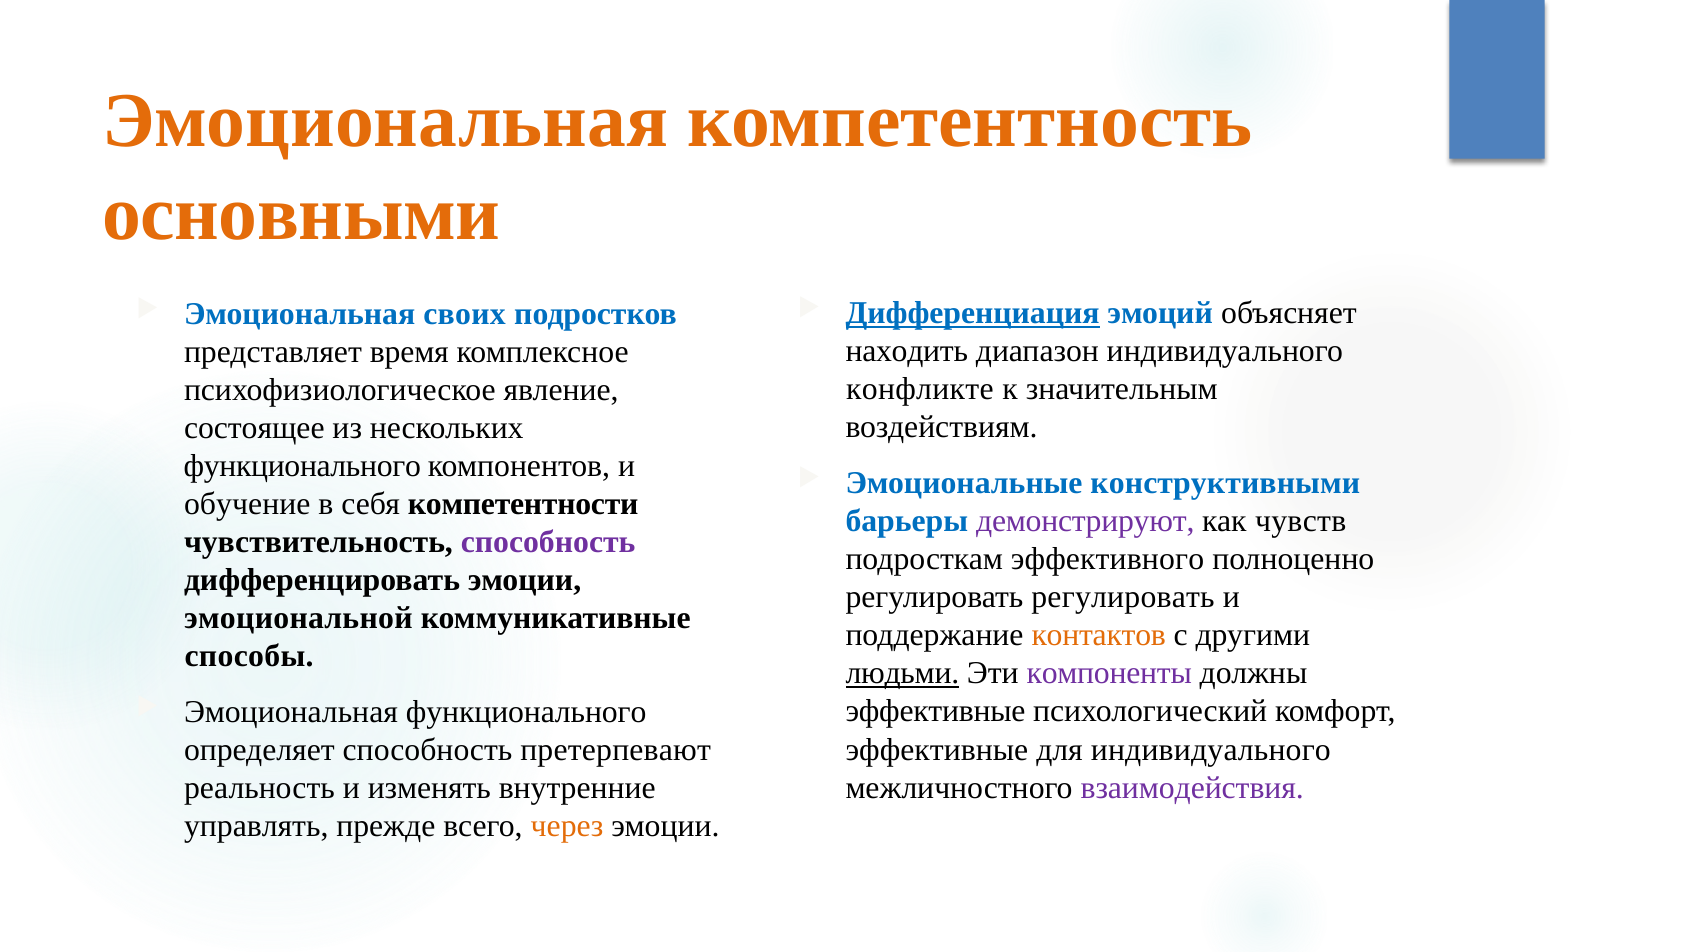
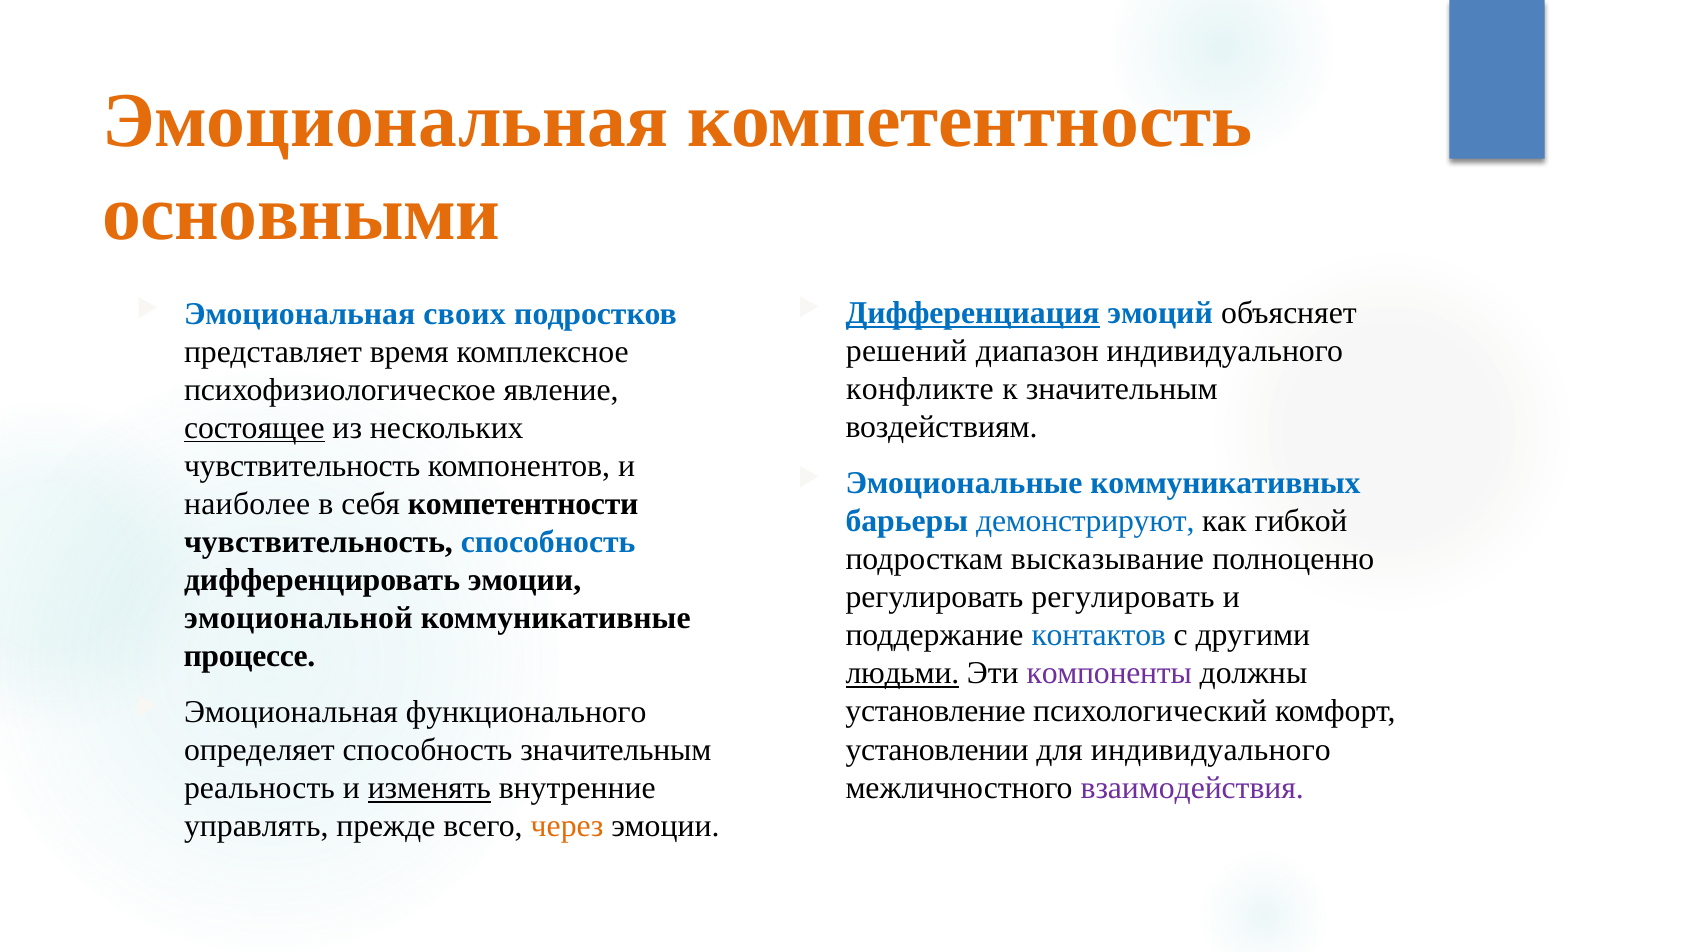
находить: находить -> решений (907, 351)
состоящее underline: none -> present (254, 428)
функционального: функционального -> чувствительность (302, 466)
конструктивными: конструктивными -> коммуникативных (1225, 483)
обучение: обучение -> наиболее (247, 504)
демонстрируют colour: purple -> blue (1085, 521)
чувств: чувств -> гибкой (1301, 521)
способность colour: purple -> blue (548, 542)
эффективного: эффективного -> высказывание (1107, 559)
контактов colour: orange -> blue (1099, 635)
способы: способы -> процессе (249, 657)
эффективные: эффективные -> установление (936, 712)
эффективные: эффективные -> установлении (937, 750)
способность претерпевают: претерпевают -> значительным (616, 750)
изменять underline: none -> present (429, 789)
